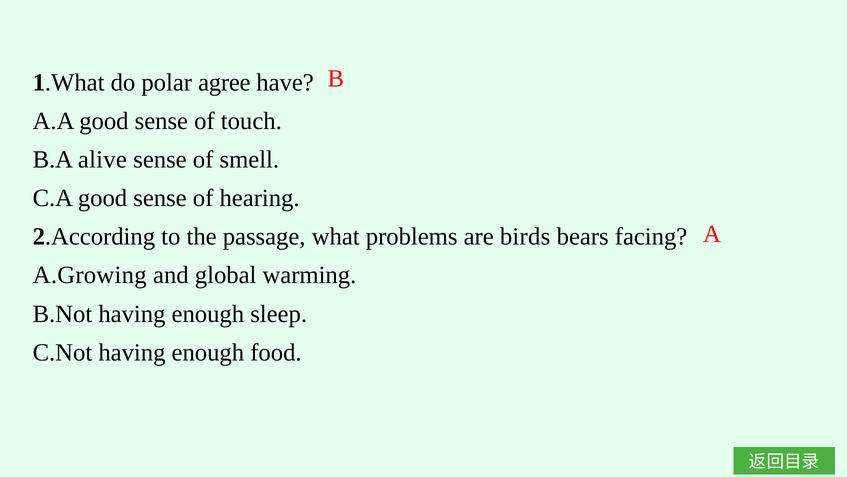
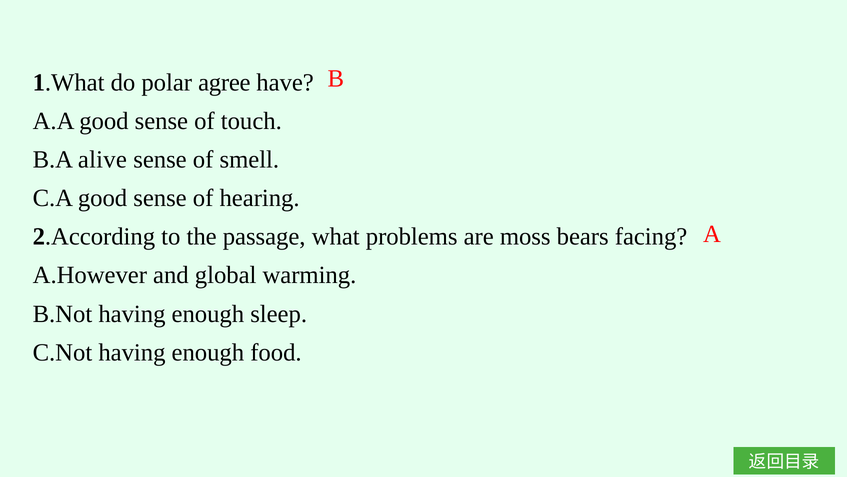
birds: birds -> moss (525, 236)
A.Growing: A.Growing -> A.However (90, 275)
